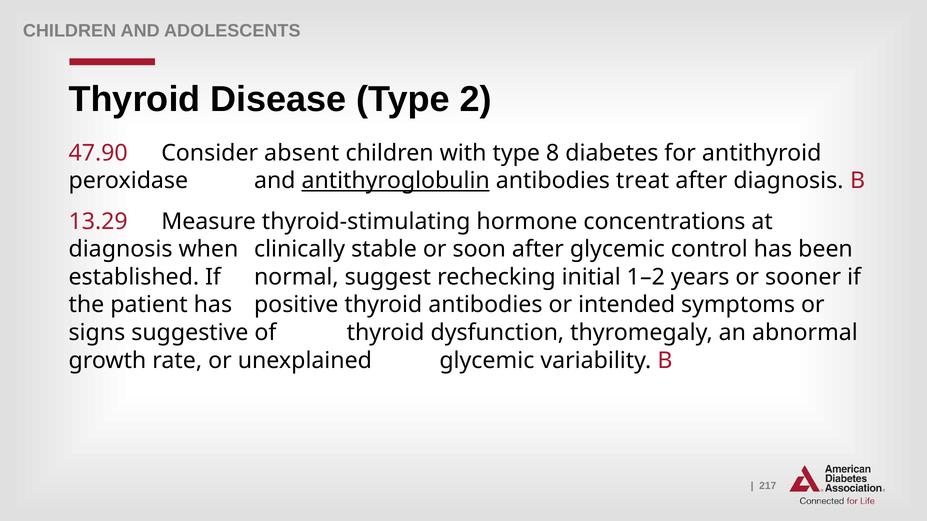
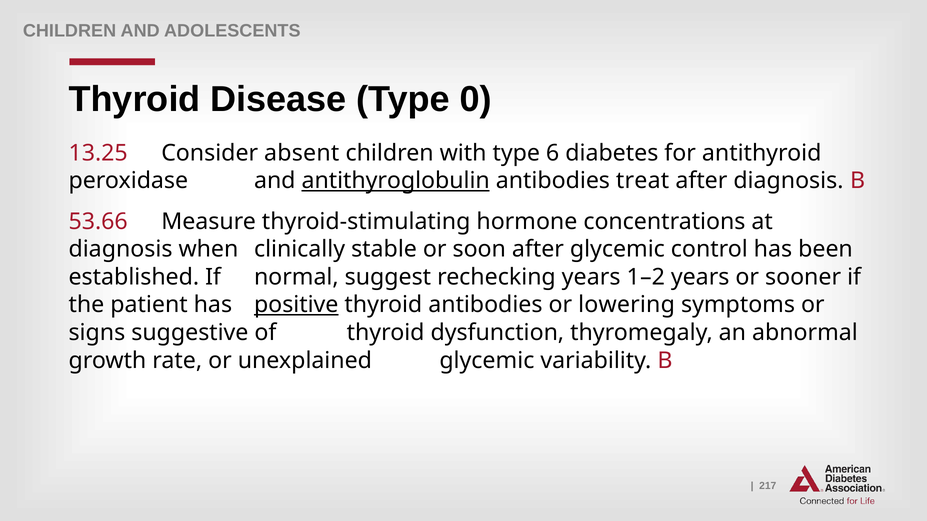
2: 2 -> 0 (476, 99)
47.90: 47.90 -> 13.25 (98, 153)
8: 8 -> 6 (553, 153)
13.29: 13.29 -> 53.66 (98, 222)
rechecking initial: initial -> years (591, 277)
positive underline: none -> present (296, 305)
intended: intended -> lowering (627, 305)
